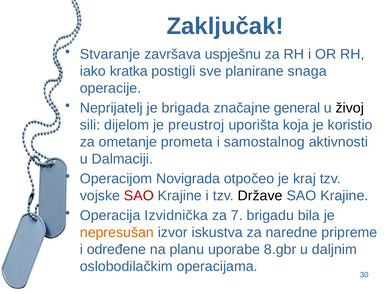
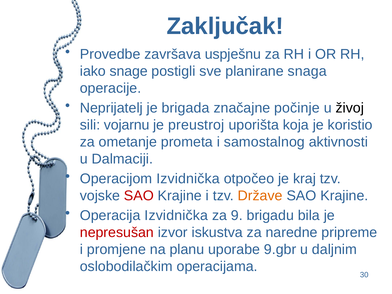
Stvaranje: Stvaranje -> Provedbe (110, 54)
kratka: kratka -> snage (129, 71)
general: general -> počinje (297, 108)
dijelom: dijelom -> vojarnu (127, 125)
Operacijom Novigrada: Novigrada -> Izvidnička (188, 179)
Države colour: black -> orange (260, 196)
7: 7 -> 9 (237, 216)
nepresušan colour: orange -> red (117, 233)
određene: određene -> promjene (116, 250)
8.gbr: 8.gbr -> 9.gbr (280, 250)
